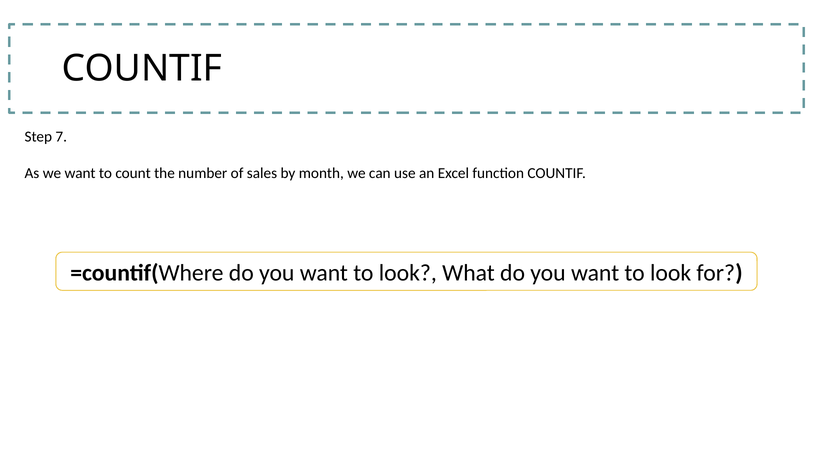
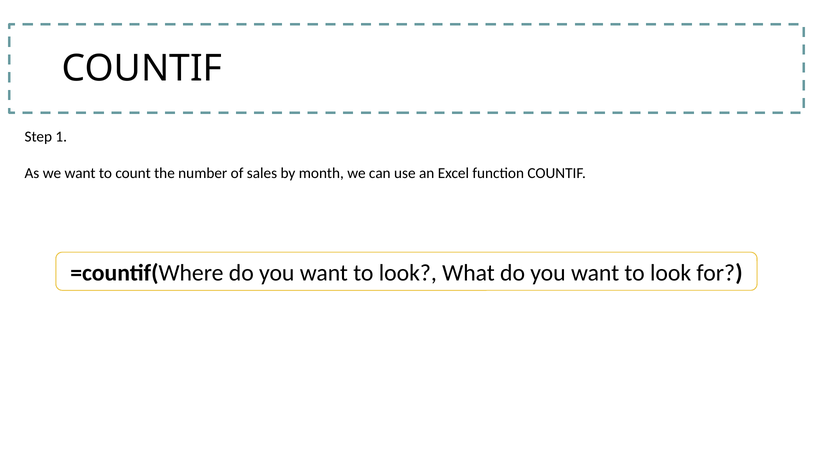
7: 7 -> 1 (61, 137)
